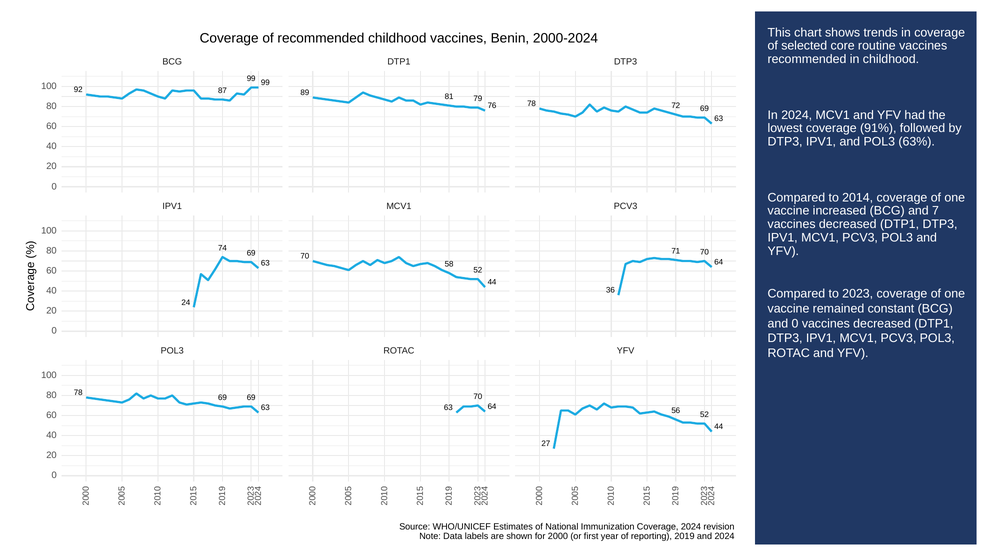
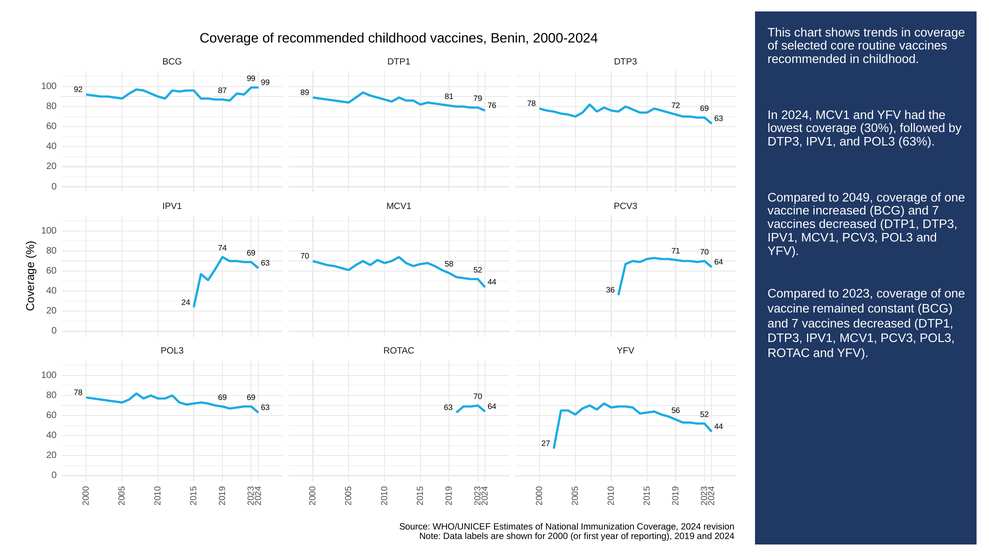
91%: 91% -> 30% (878, 128)
2014: 2014 -> 2049 (858, 198)
0: 0 -> 7 (795, 324)
